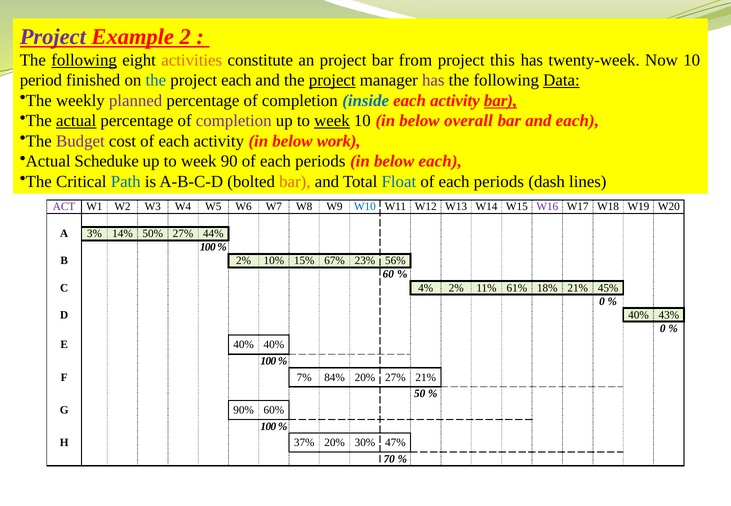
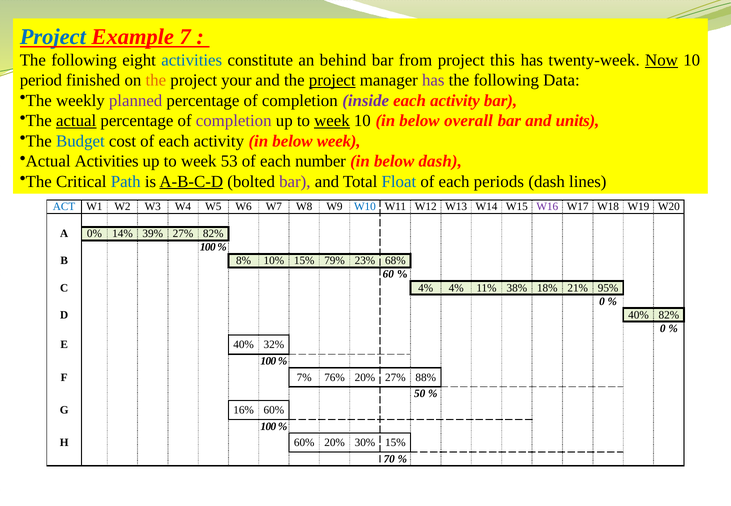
Project colour: purple -> blue (53, 37)
2: 2 -> 7 (185, 37)
following underline: present -> none (84, 60)
activities colour: orange -> blue (192, 60)
an project: project -> behind (343, 60)
Now underline: none -> present (661, 60)
the colour: blue -> orange (156, 80)
project each: each -> your (236, 80)
Data underline: present -> none (561, 80)
inside colour: blue -> purple (366, 101)
bar underline: present -> none (501, 101)
and each: each -> units (578, 121)
Budget colour: purple -> blue (80, 141)
below work: work -> week (339, 141)
Actual Scheduke: Scheduke -> Activities (107, 161)
90: 90 -> 53 (229, 161)
periods: periods -> number (320, 161)
below each: each -> dash (440, 161)
A-B-C-D underline: none -> present (191, 182)
bar colour: orange -> purple (295, 182)
ACT colour: purple -> blue (64, 207)
3%: 3% -> 0% (94, 234)
50%: 50% -> 39% (153, 234)
27% 44%: 44% -> 82% (213, 234)
B 2%: 2% -> 8% (244, 261)
67%: 67% -> 79% (335, 261)
56%: 56% -> 68% (395, 261)
4% 2%: 2% -> 4% (456, 288)
61%: 61% -> 38% (517, 288)
45%: 45% -> 95% (608, 288)
40% 43%: 43% -> 82% (669, 315)
40% 40%: 40% -> 32% (274, 345)
84%: 84% -> 76% (335, 377)
27% 21%: 21% -> 88% (426, 377)
90%: 90% -> 16% (244, 410)
H 37%: 37% -> 60% (304, 443)
30% 47%: 47% -> 15% (395, 443)
